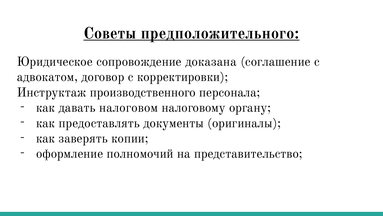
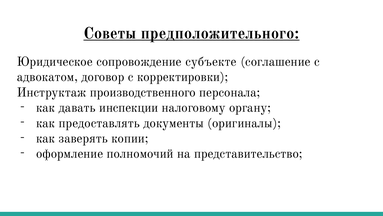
доказана: доказана -> субъекте (211, 61)
налоговом: налоговом -> инспекции (129, 107)
